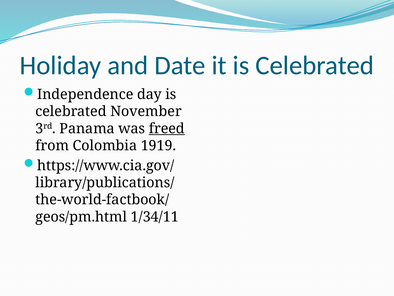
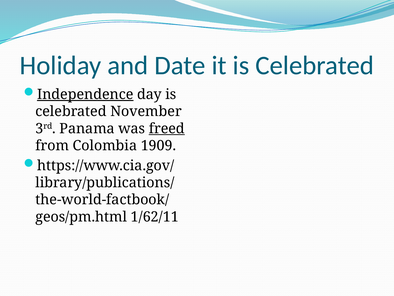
Independence underline: none -> present (85, 94)
1919: 1919 -> 1909 (158, 145)
1/34/11: 1/34/11 -> 1/62/11 (155, 216)
